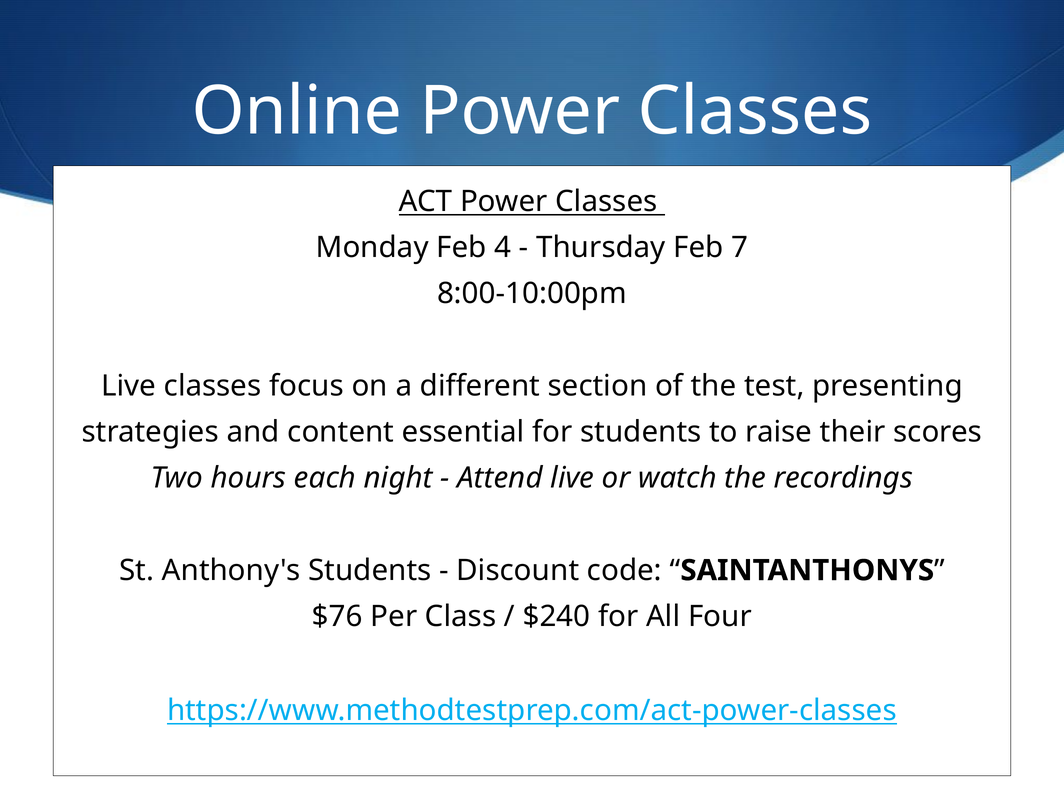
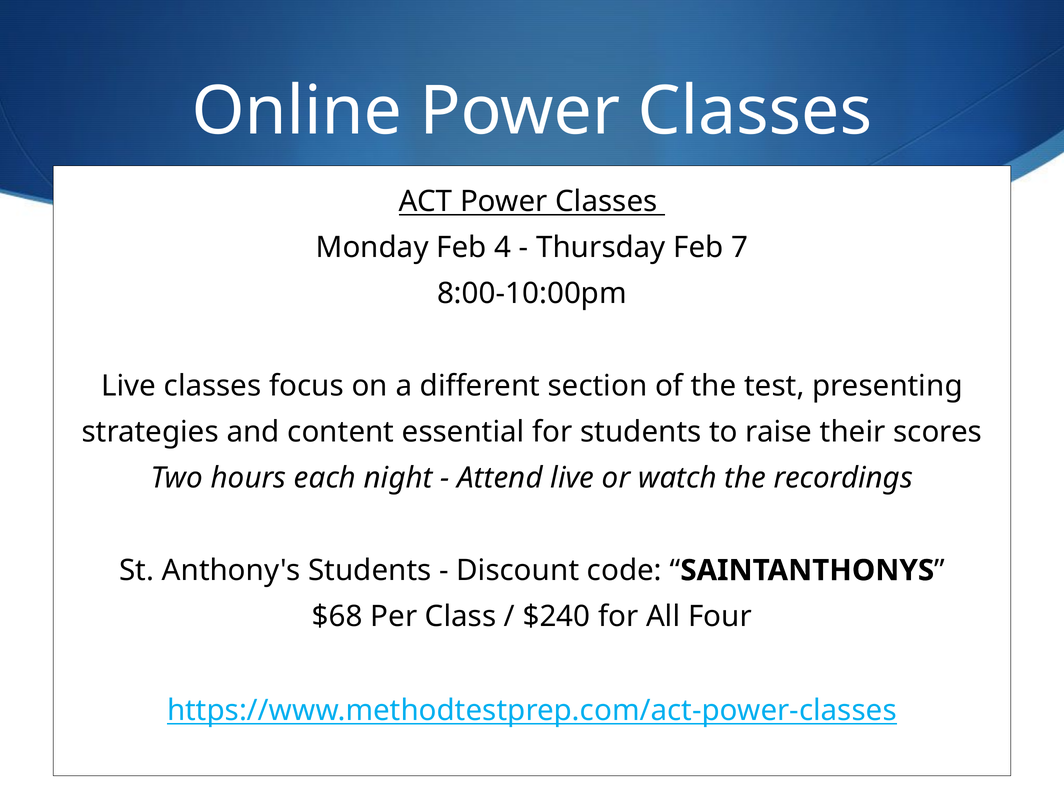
$76: $76 -> $68 (337, 617)
